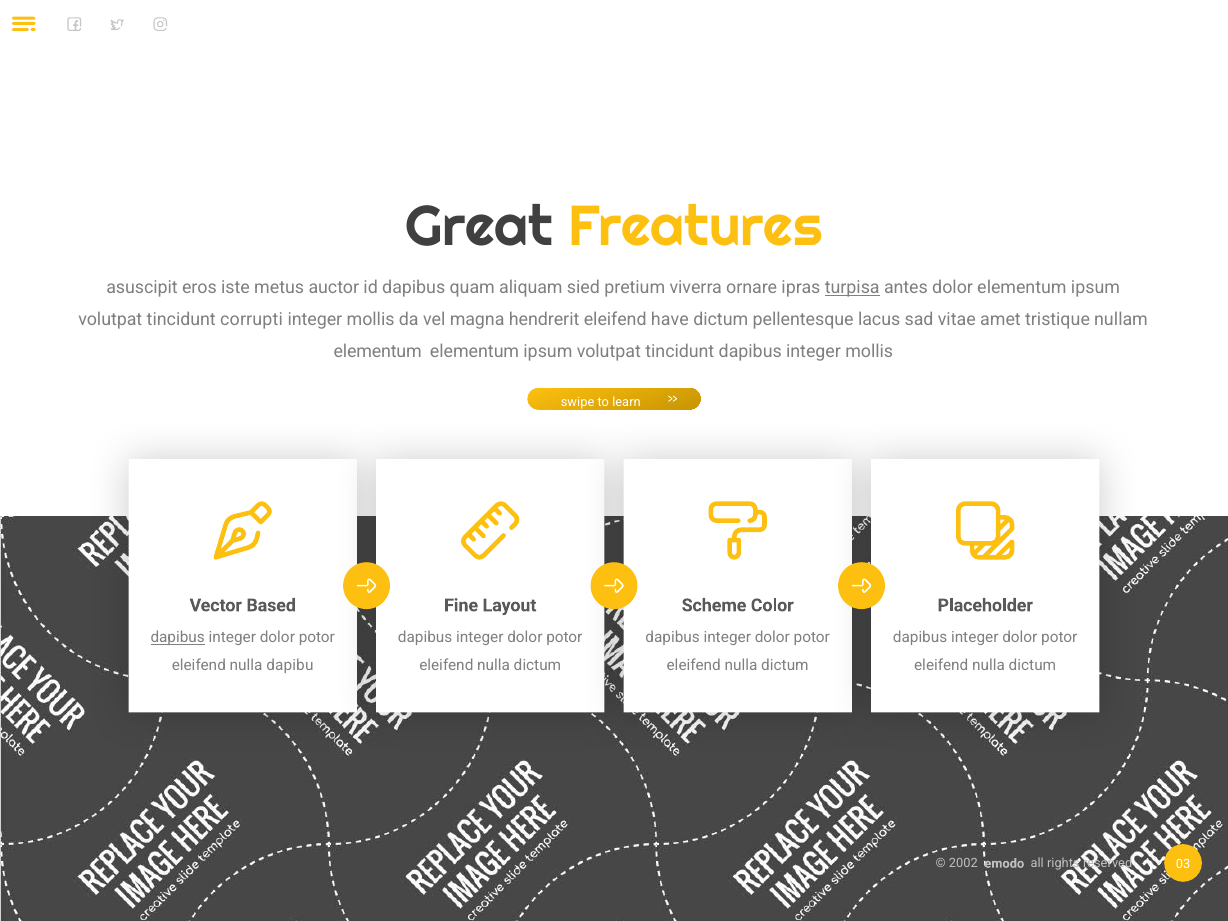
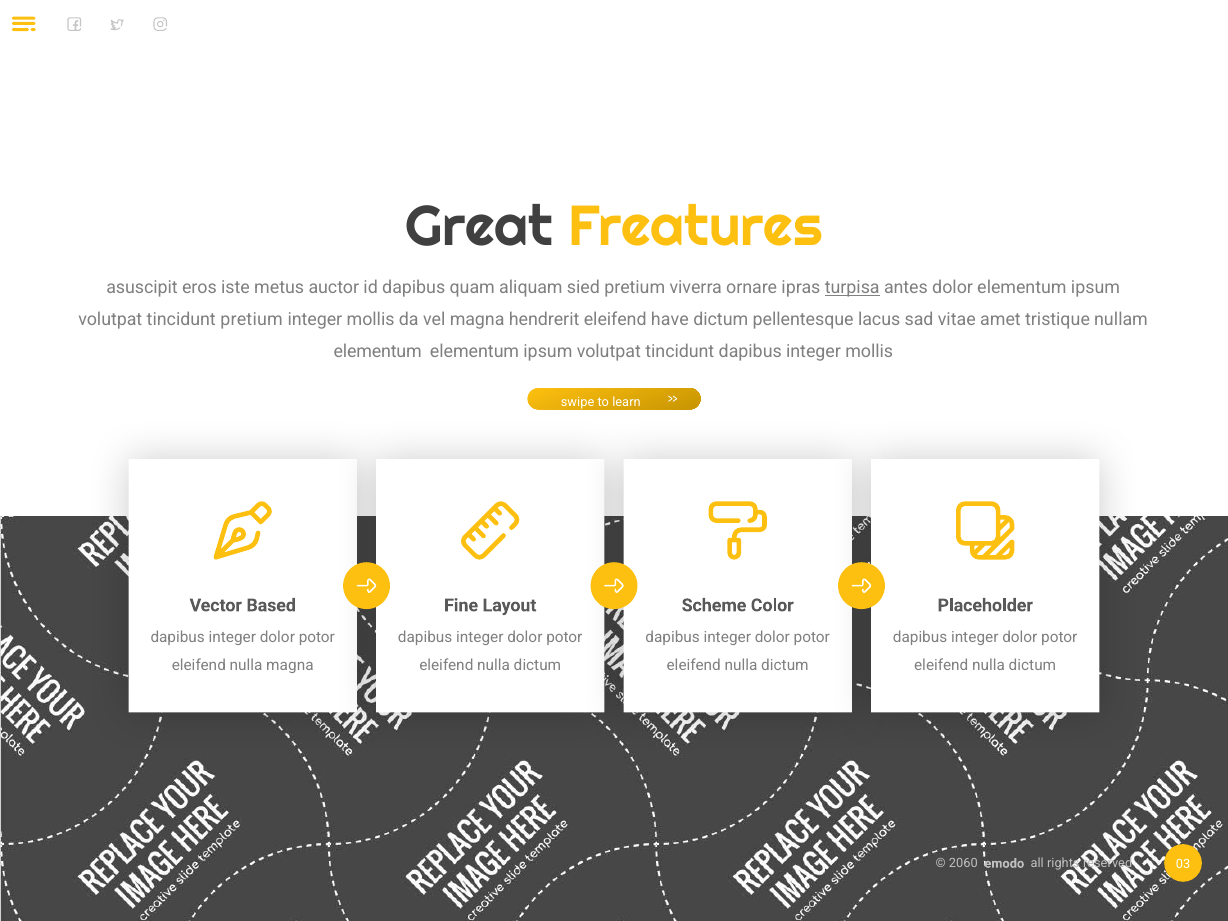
tincidunt corrupti: corrupti -> pretium (252, 320)
dapibus underline: present -> none (178, 638)
nulla dapibu: dapibu -> magna (290, 665)
2002: 2002 -> 2060 (963, 863)
